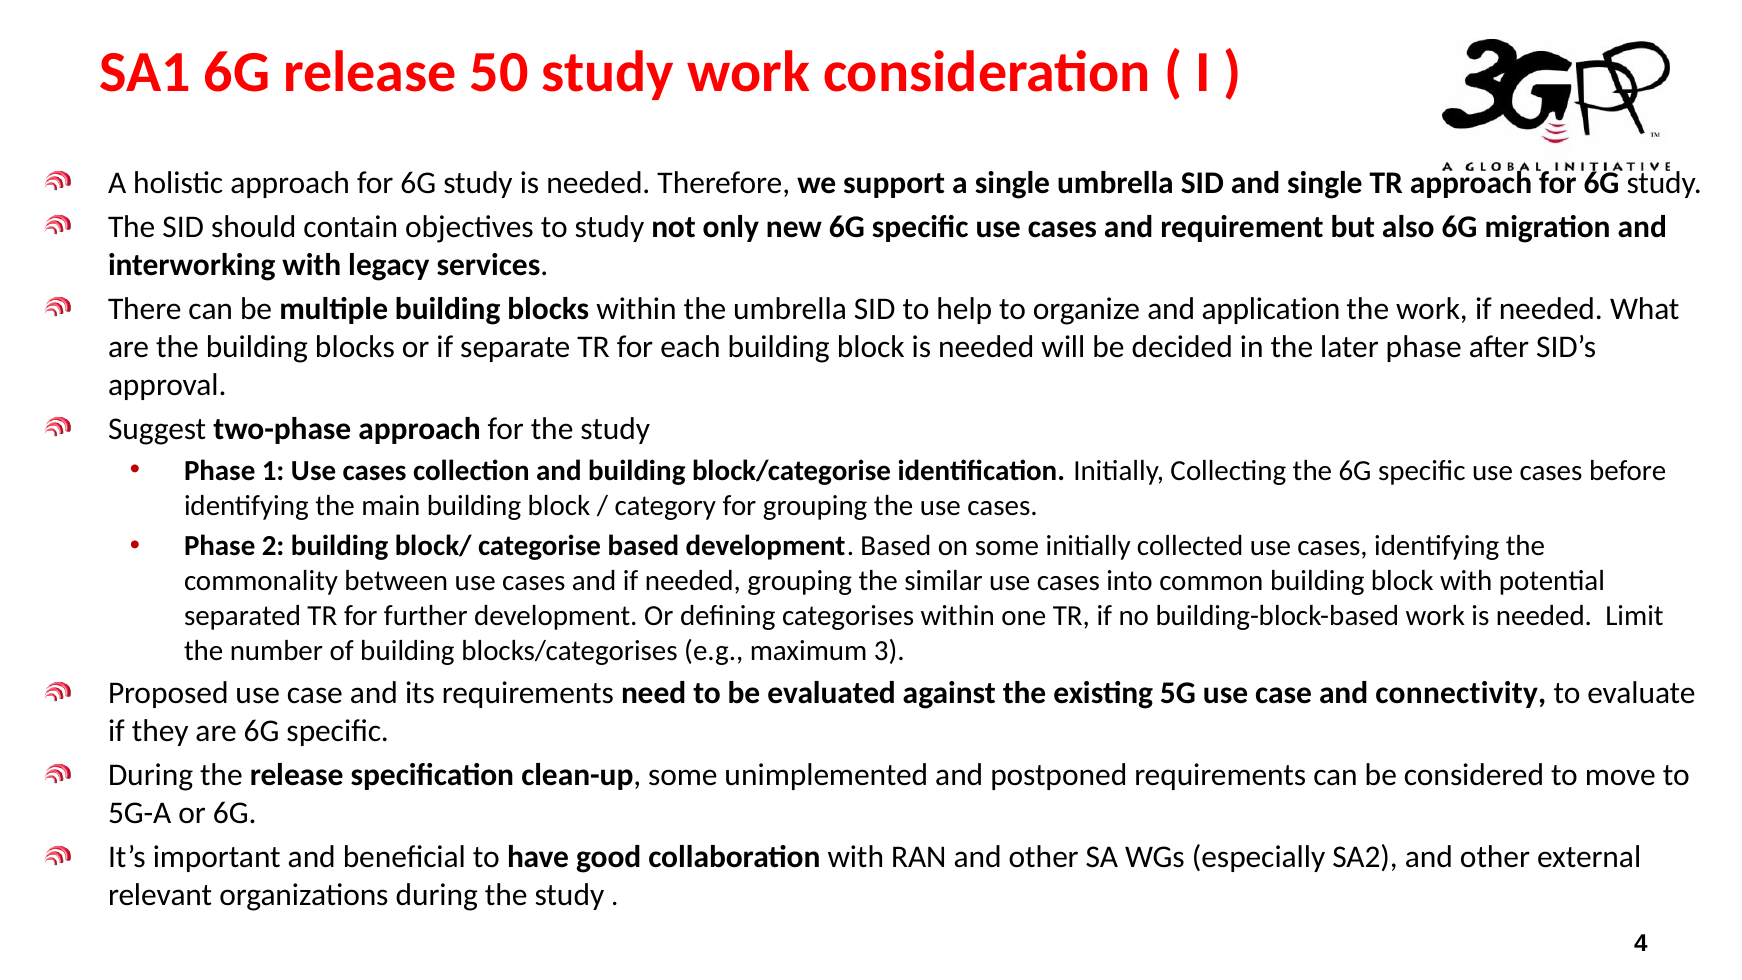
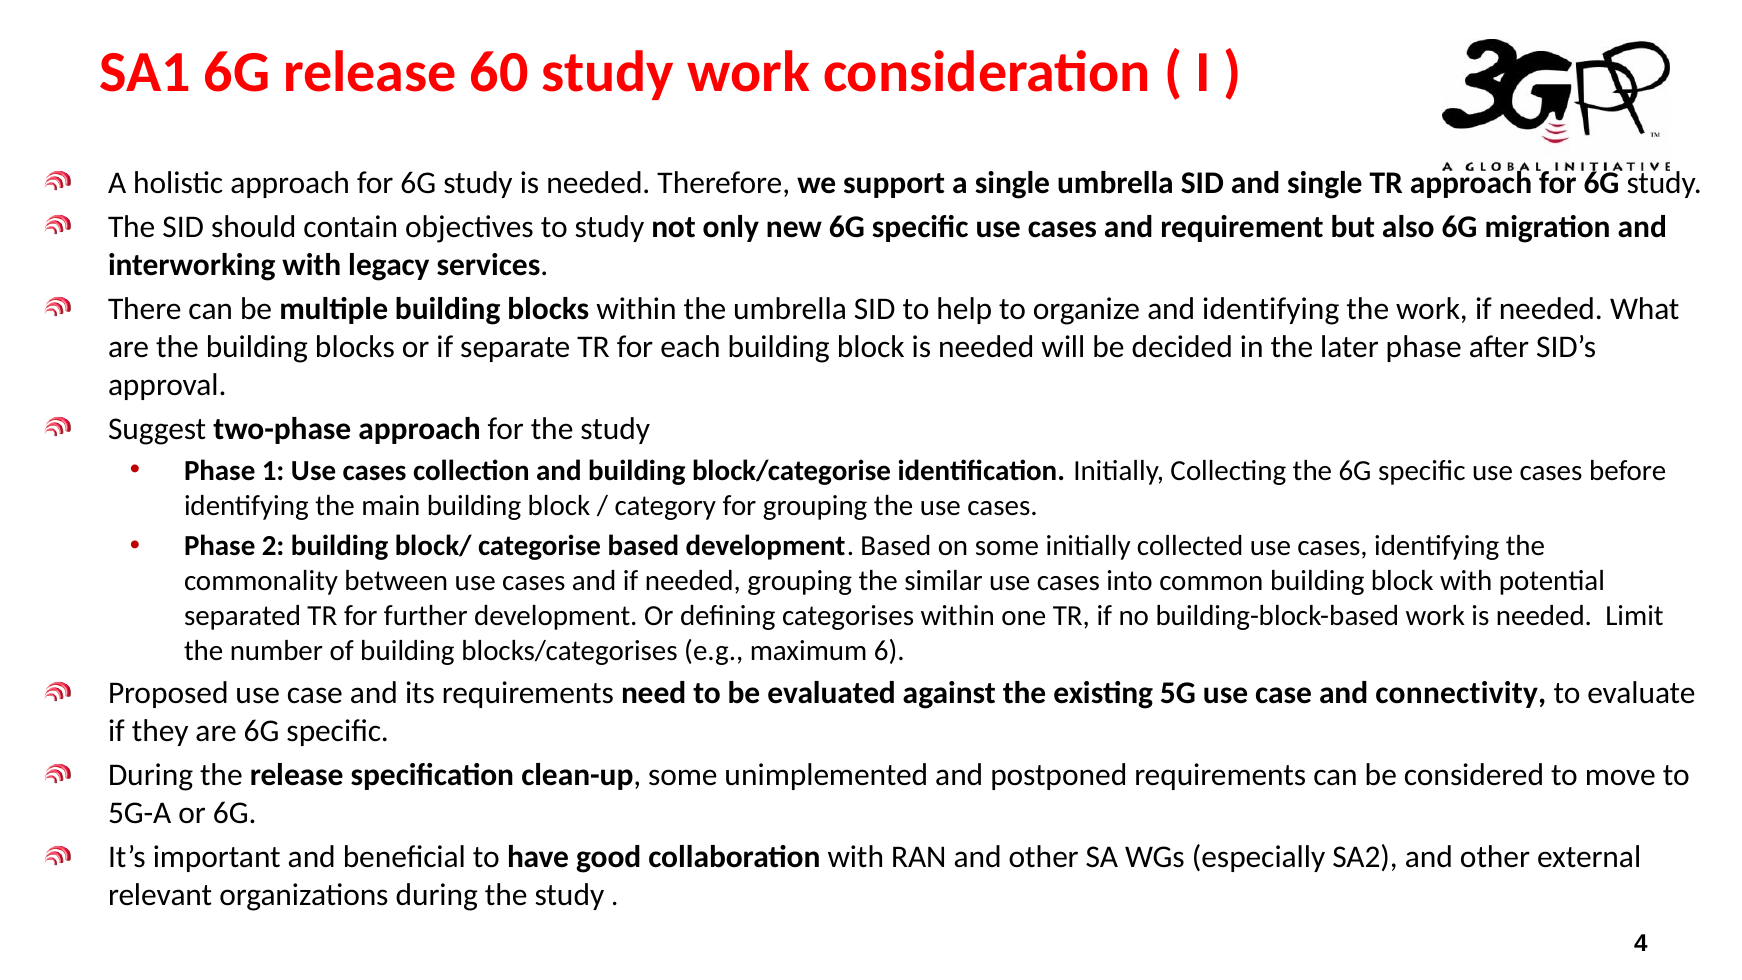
50: 50 -> 60 (499, 72)
and application: application -> identifying (1271, 309)
3: 3 -> 6 (889, 651)
